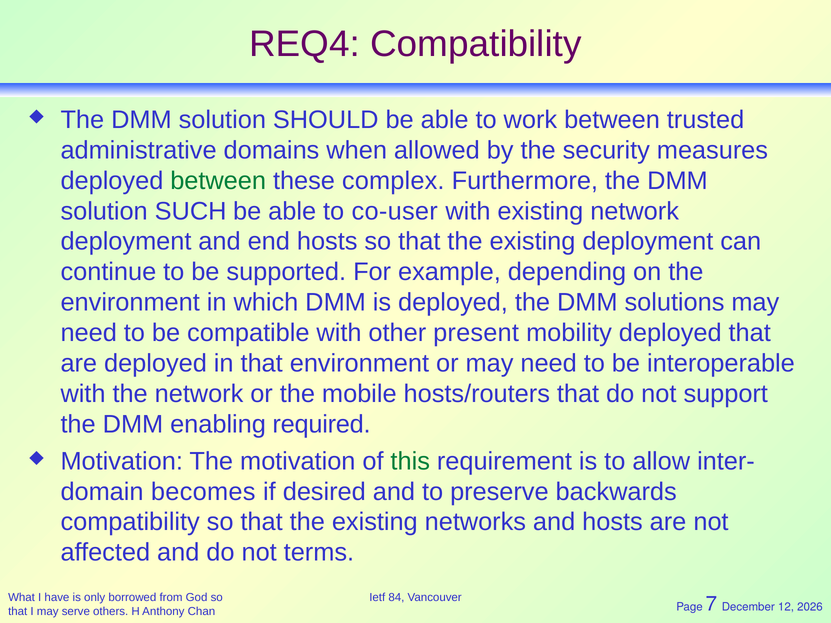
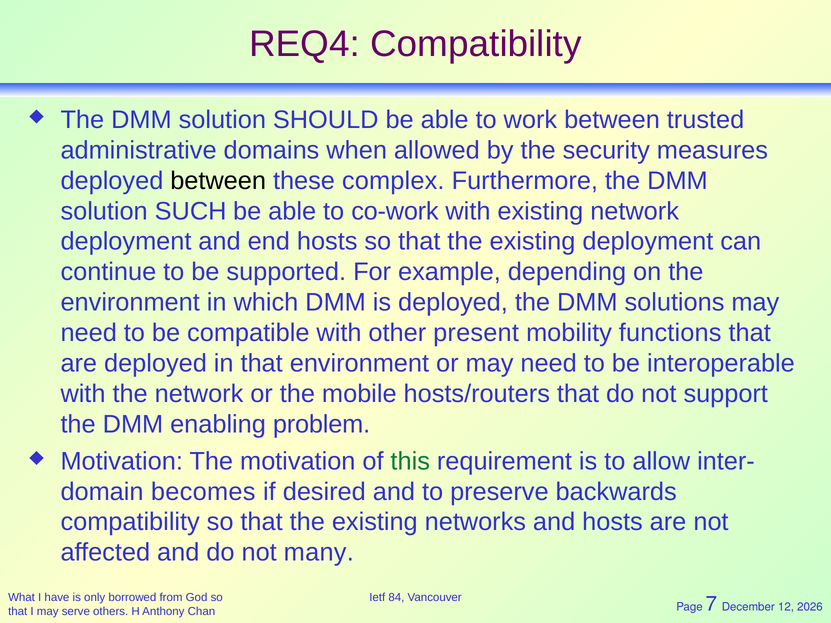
between colour: green -> black (218, 181)
co-user: co-user -> co-work (395, 211)
mobility deployed: deployed -> functions (670, 333)
required: required -> problem (322, 424)
terms: terms -> many (319, 553)
